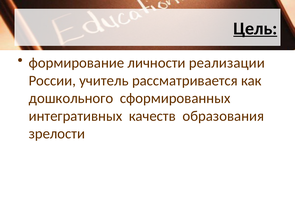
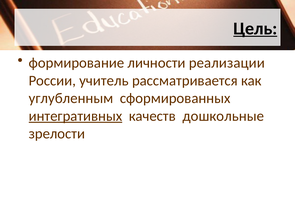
дошкольного: дошкольного -> углубленным (71, 98)
интегративных underline: none -> present (75, 116)
образования: образования -> дошкольные (223, 116)
